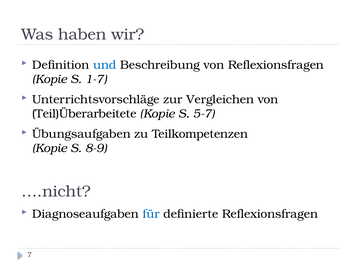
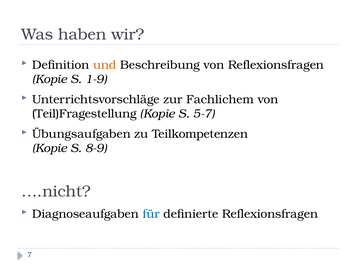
und colour: blue -> orange (105, 65)
1-7: 1-7 -> 1-9 (96, 79)
Vergleichen: Vergleichen -> Fachlichem (220, 99)
Teil)Überarbeitete: Teil)Überarbeitete -> Teil)Fragestellung (84, 114)
